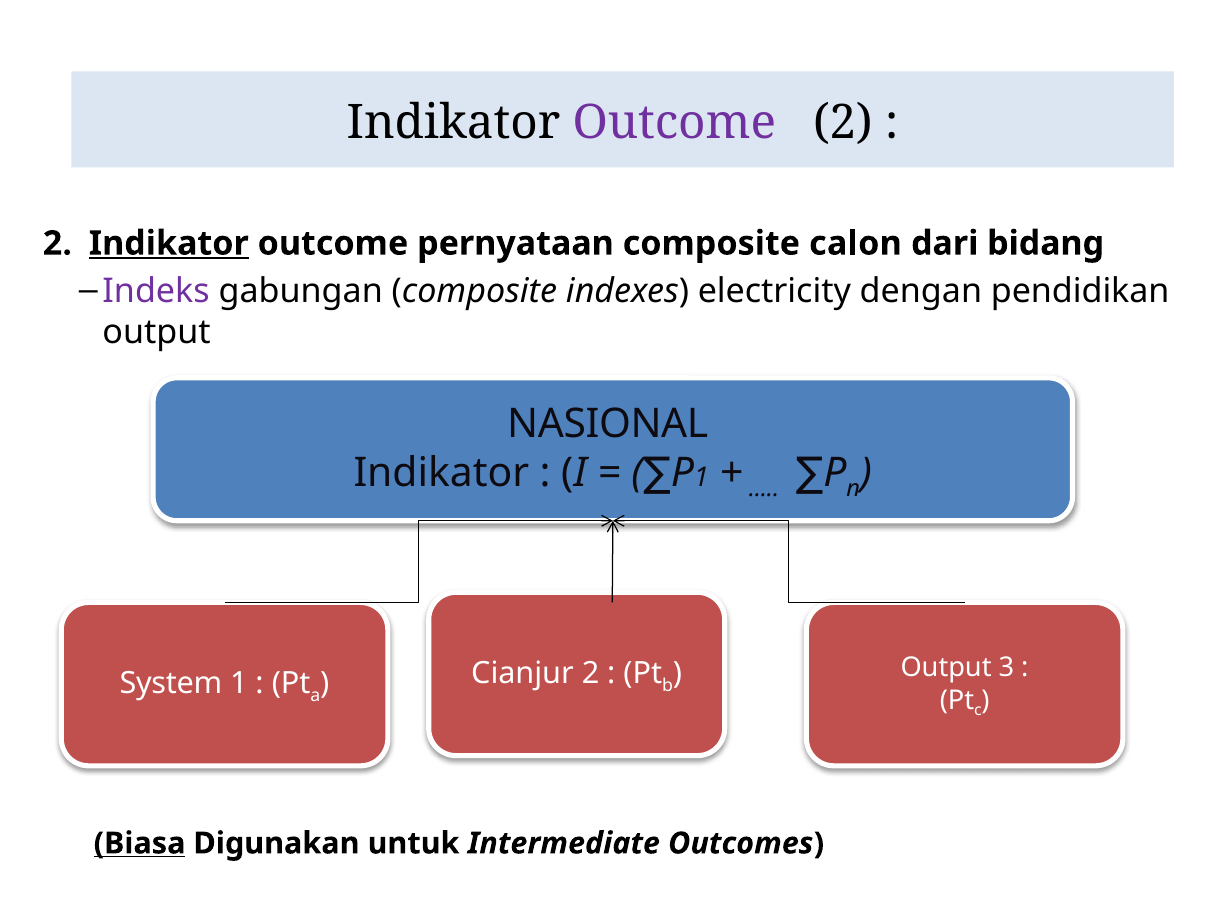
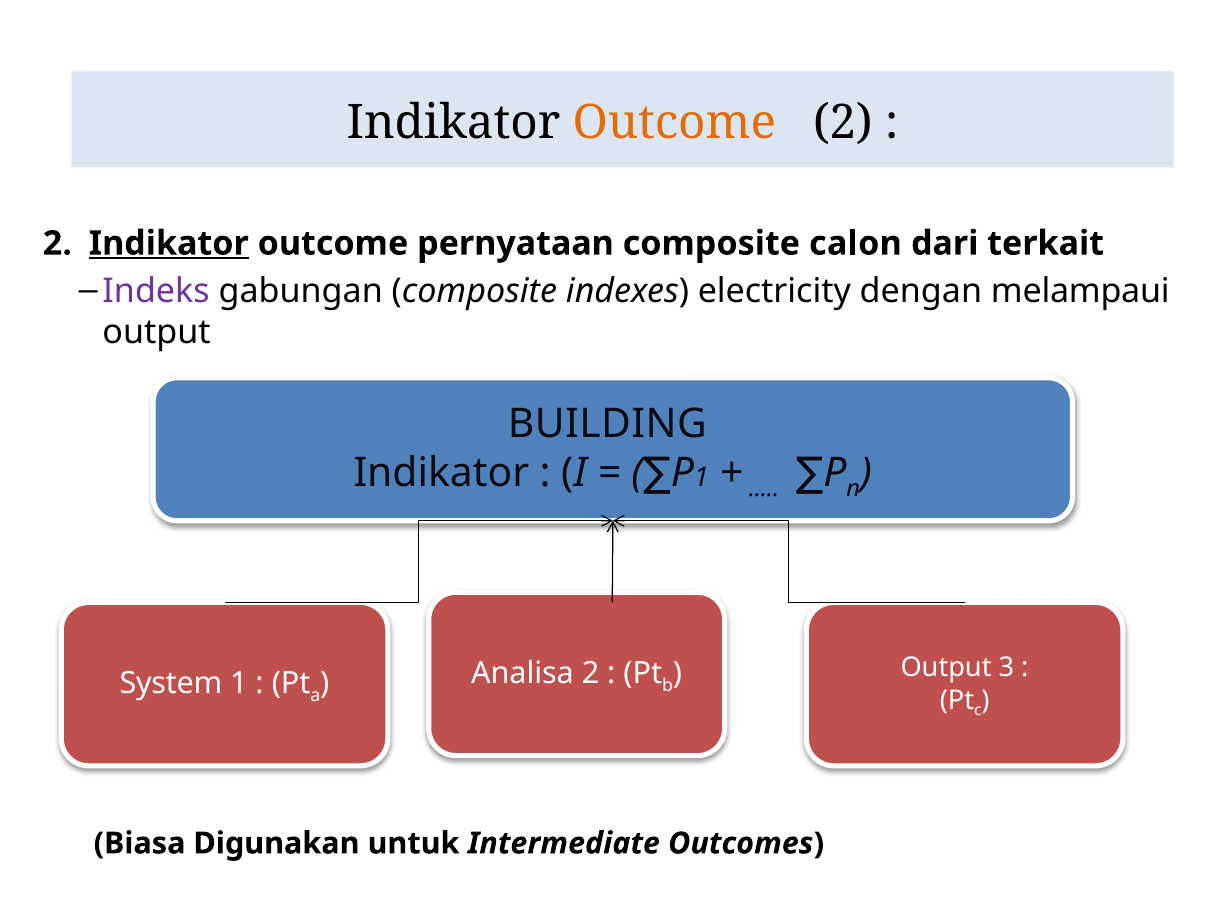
Outcome colour: purple -> orange (674, 123)
bidang: bidang -> terkait (1046, 243)
pendidikan: pendidikan -> melampaui (1080, 291)
NASIONAL: NASIONAL -> BUILDING (607, 424)
Cianjur: Cianjur -> Analisa (523, 673)
Biasa underline: present -> none (140, 843)
